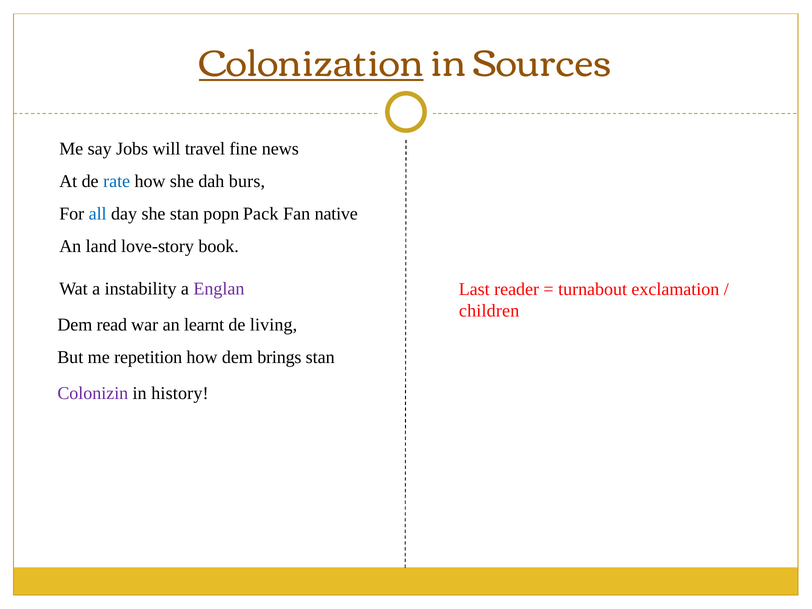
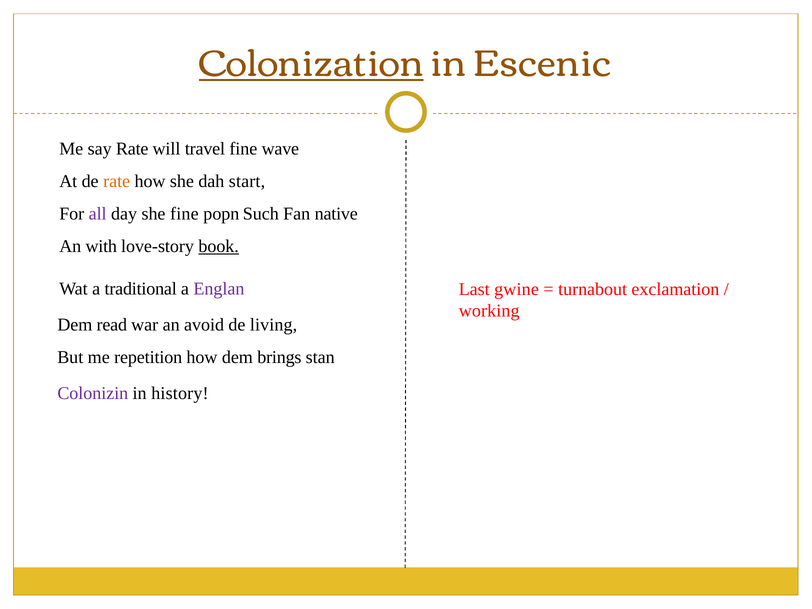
Sources: Sources -> Escenic (542, 64)
say Jobs: Jobs -> Rate (132, 149)
news: news -> wave (280, 149)
rate colour: blue -> orange (117, 181)
burs: burs -> start (247, 181)
all colour: blue -> purple (98, 214)
she stan: stan -> fine (184, 214)
Pack: Pack -> Such (261, 214)
land: land -> with (101, 246)
book underline: none -> present (219, 246)
instability: instability -> traditional (141, 289)
reader: reader -> gwine (517, 289)
children: children -> working (489, 311)
learnt: learnt -> avoid (204, 325)
